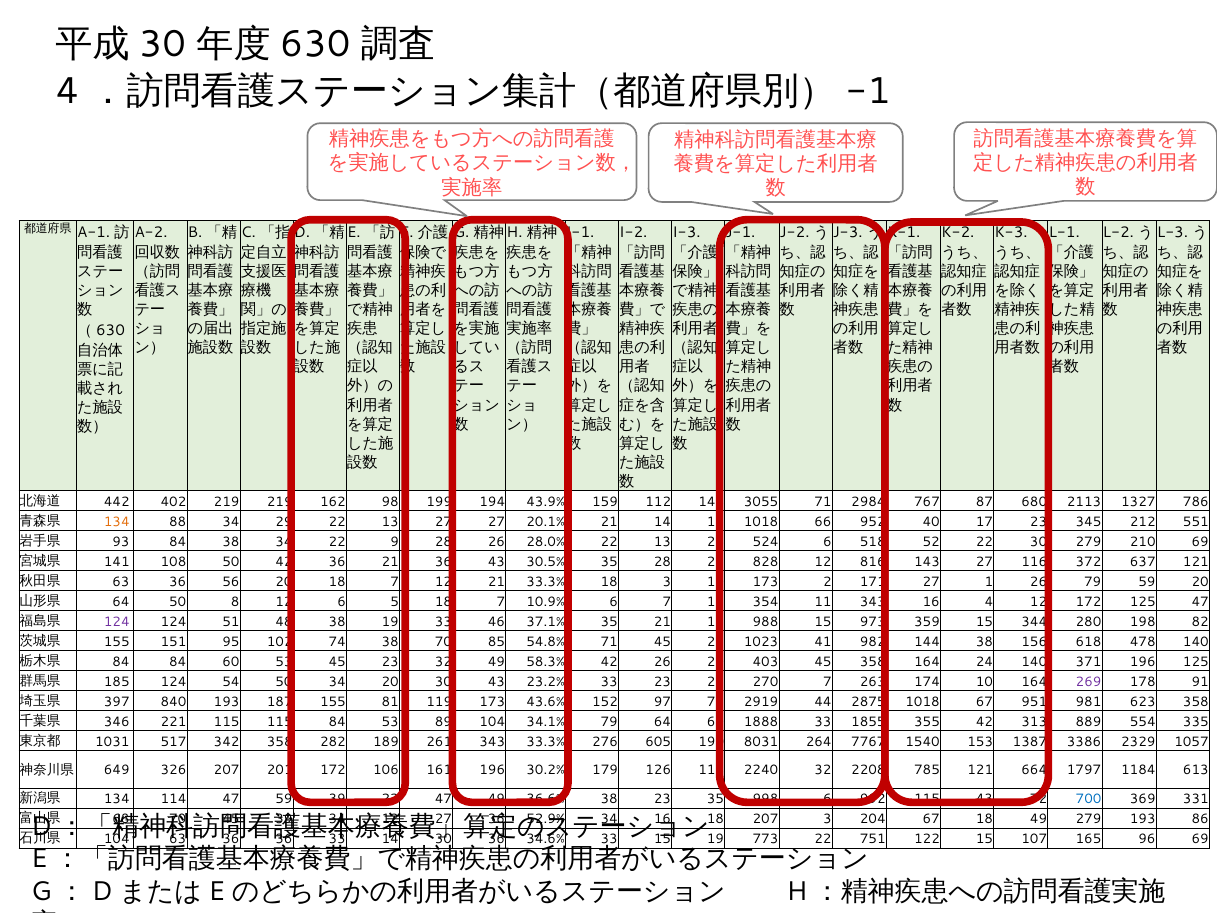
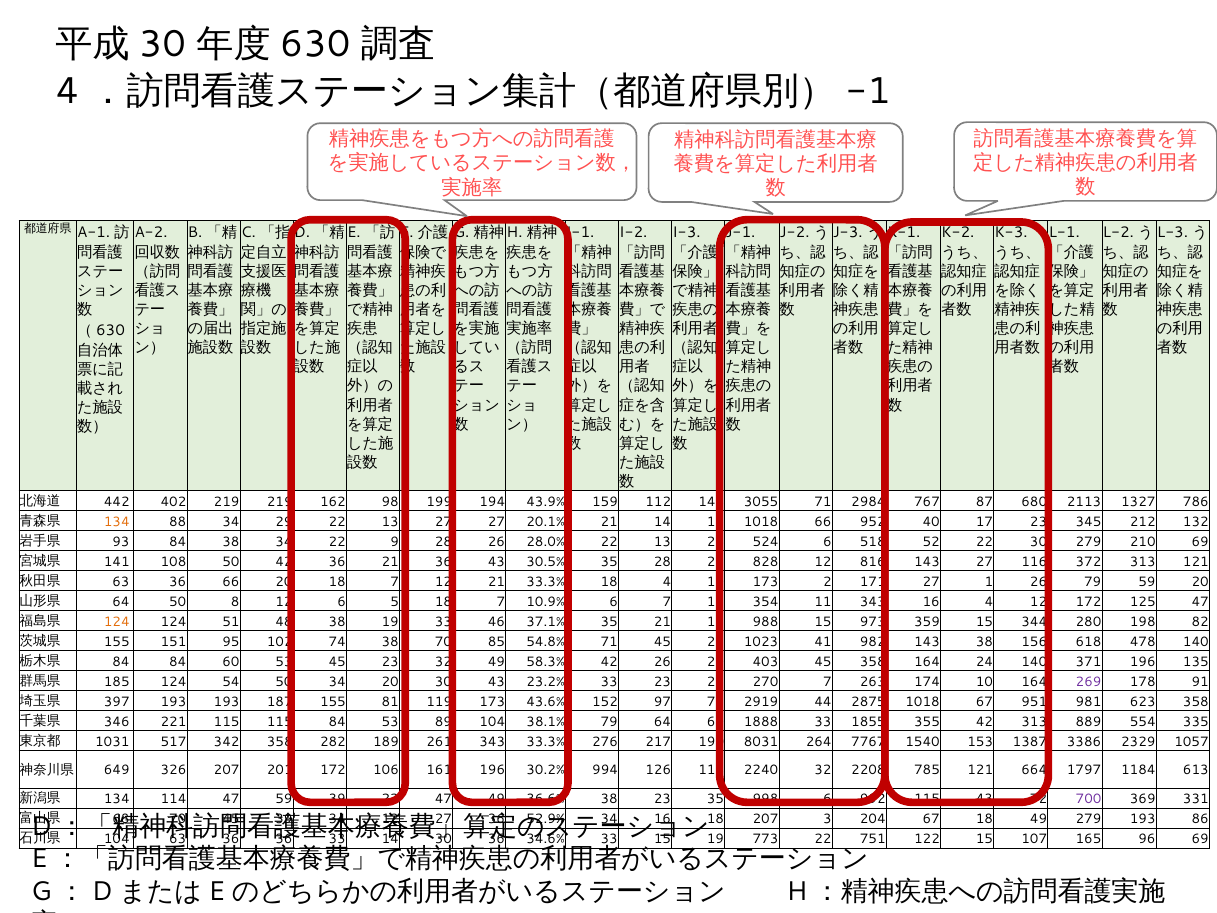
551: 551 -> 132 (1196, 522)
372 637: 637 -> 313 (1143, 562)
36 56: 56 -> 66 (231, 582)
18 3: 3 -> 4 (667, 582)
124 colour: purple -> orange (117, 622)
144: 144 -> 143 (927, 642)
196 125: 125 -> 135 (1196, 662)
397 840: 840 -> 193 (173, 702)
34.1%: 34.1% -> 38.1% (546, 722)
605: 605 -> 217 (658, 742)
179: 179 -> 994 (605, 770)
700 colour: blue -> purple (1089, 799)
